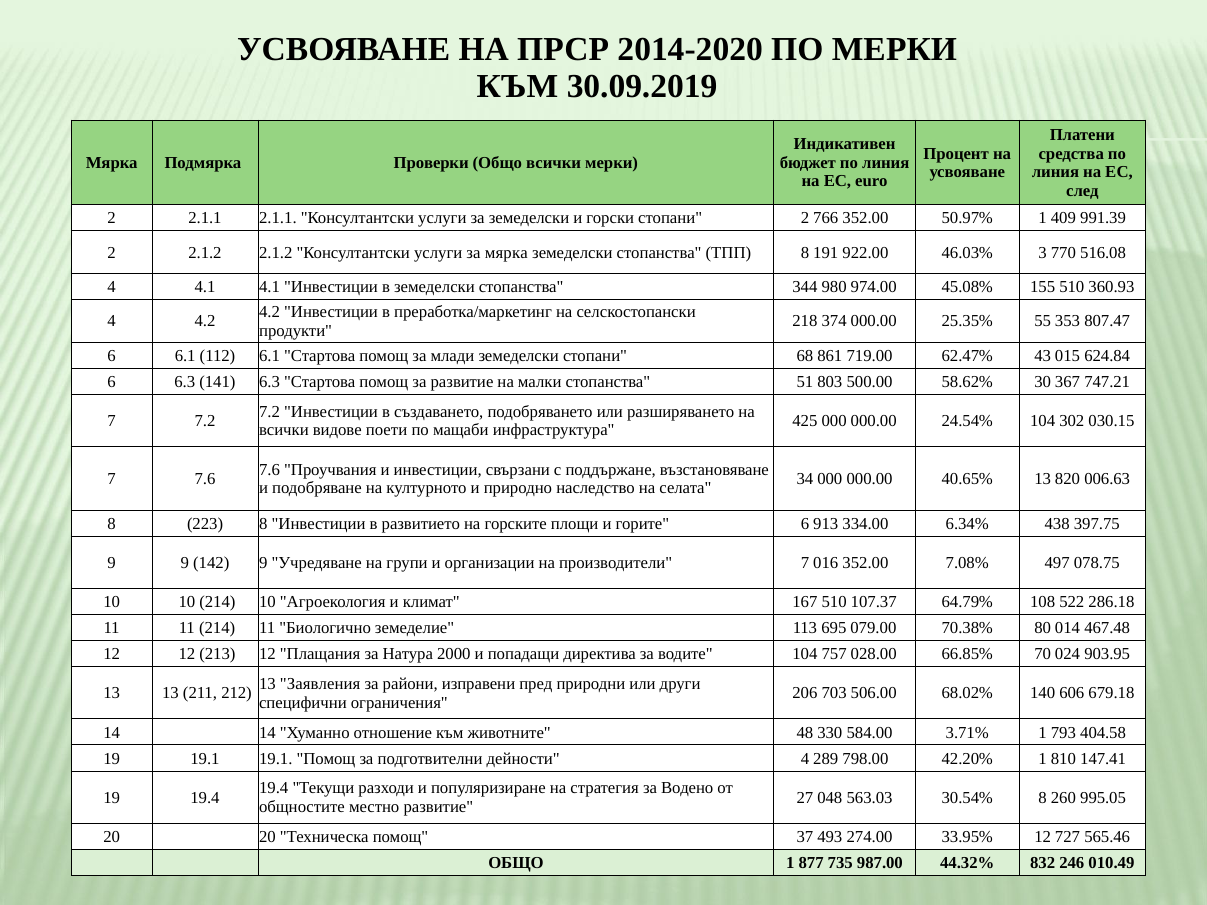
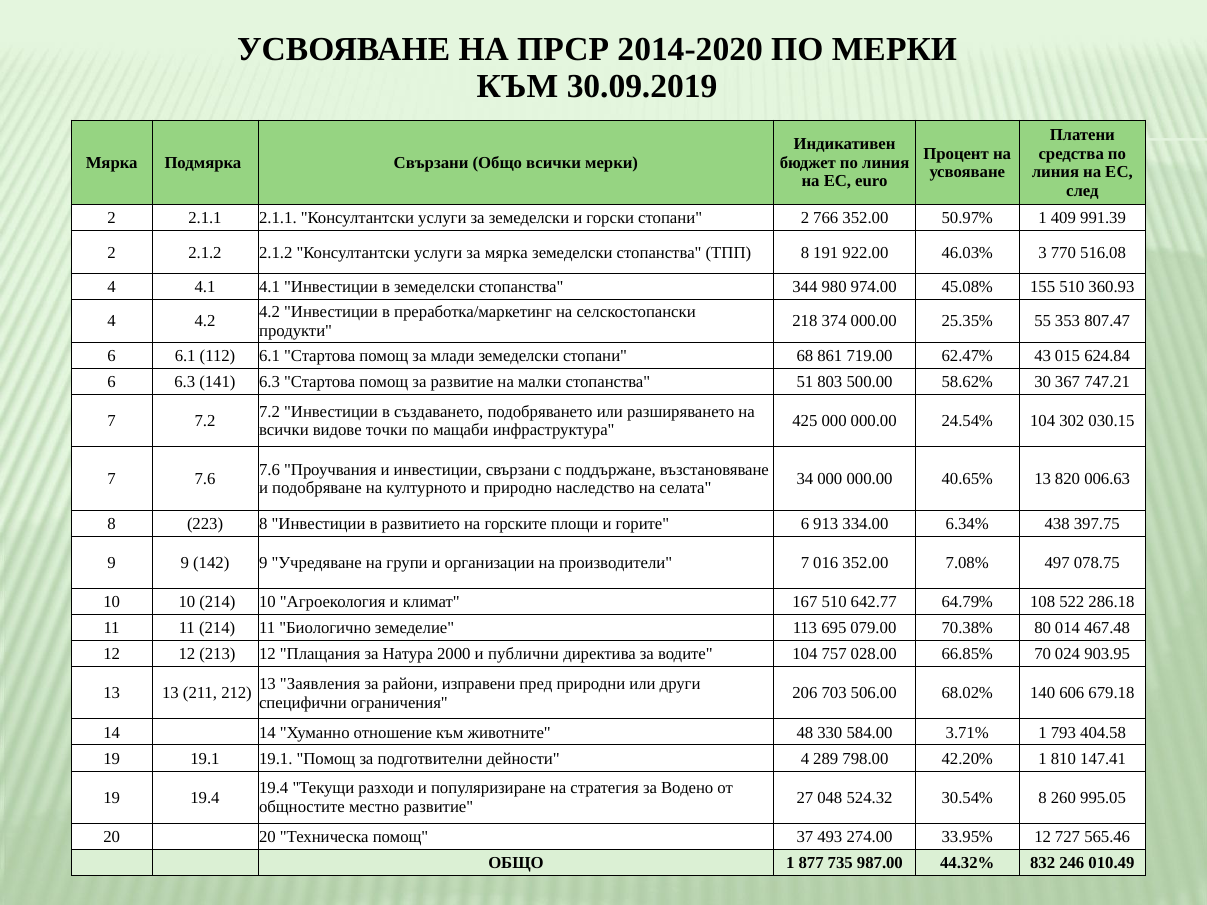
Подмярка Проверки: Проверки -> Свързани (431, 163)
поети: поети -> точки (387, 430)
107.37: 107.37 -> 642.77 (874, 602)
попадащи: попадащи -> публични (523, 654)
563.03: 563.03 -> 524.32 (870, 798)
